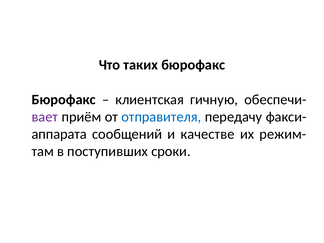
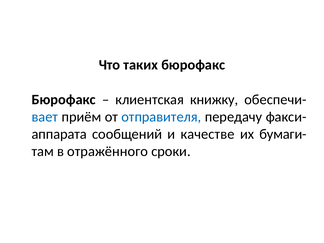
гичную: гичную -> книжку (214, 100)
вает colour: purple -> blue (45, 117)
режим-: режим- -> бумаги- (283, 134)
поступивших: поступивших -> отражённого (108, 151)
